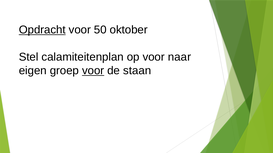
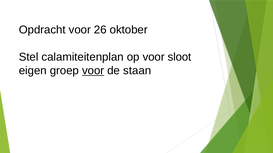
Opdracht underline: present -> none (42, 30)
50: 50 -> 26 (100, 30)
naar: naar -> sloot (180, 57)
